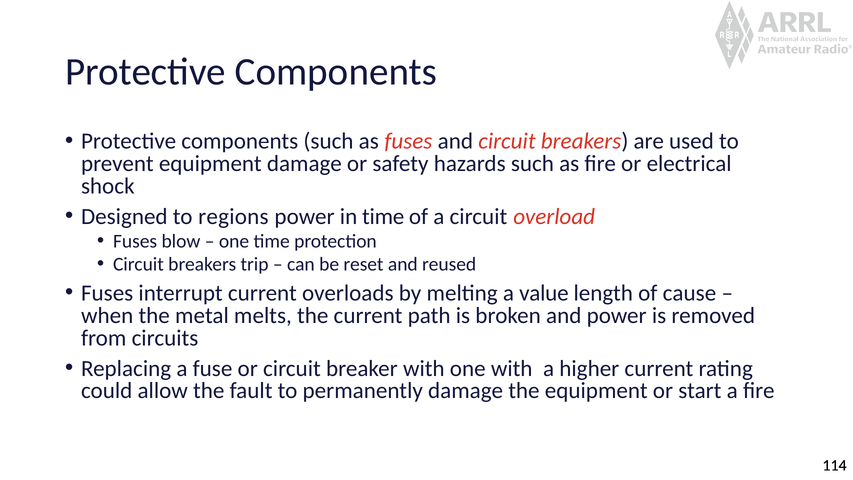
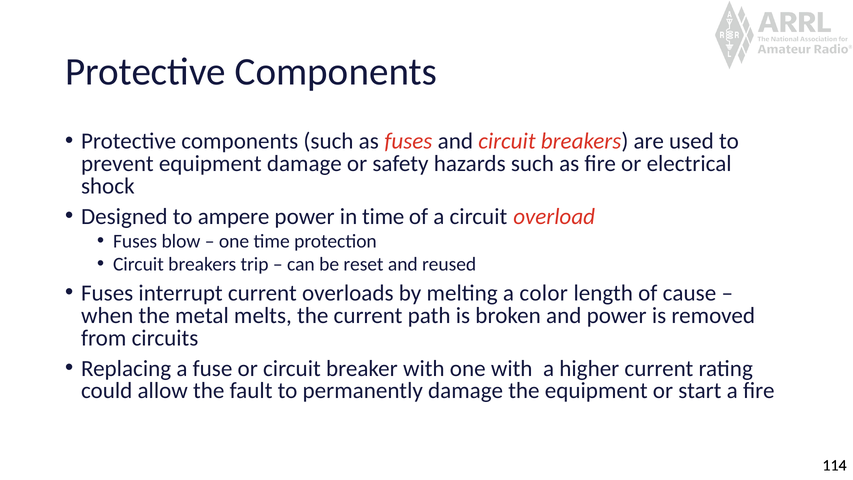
regions: regions -> ampere (234, 217)
value: value -> color (544, 293)
